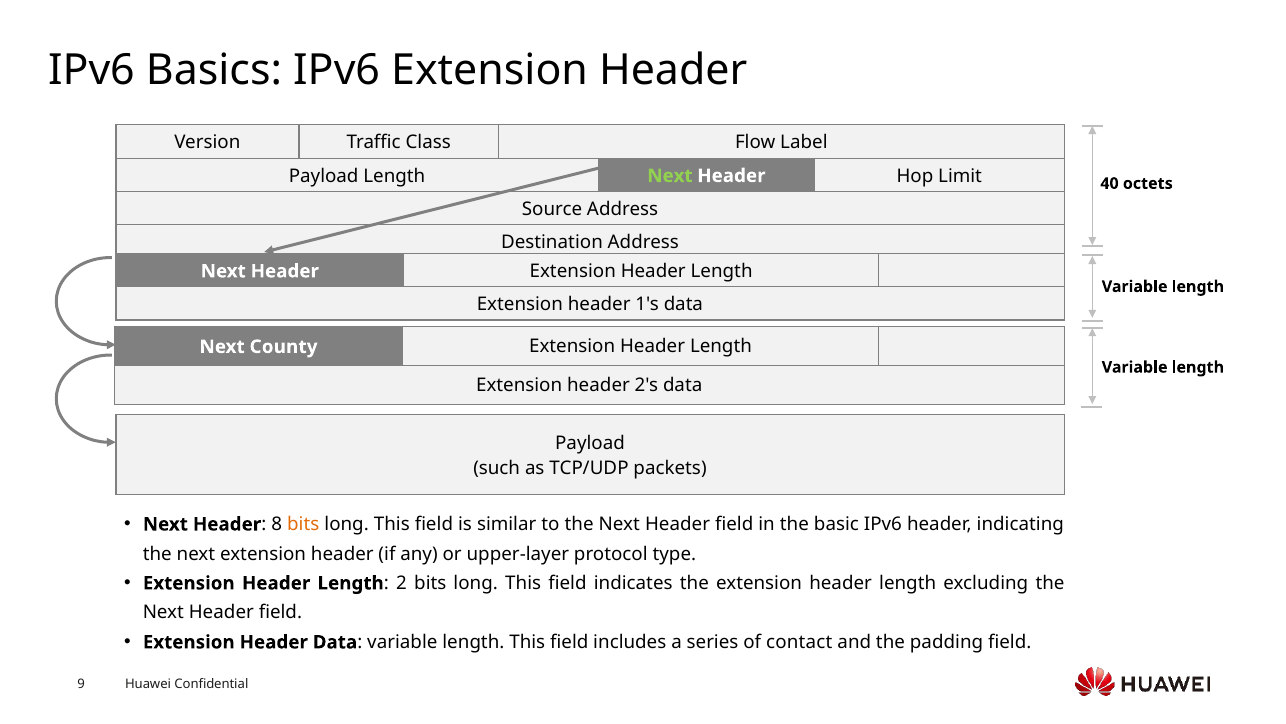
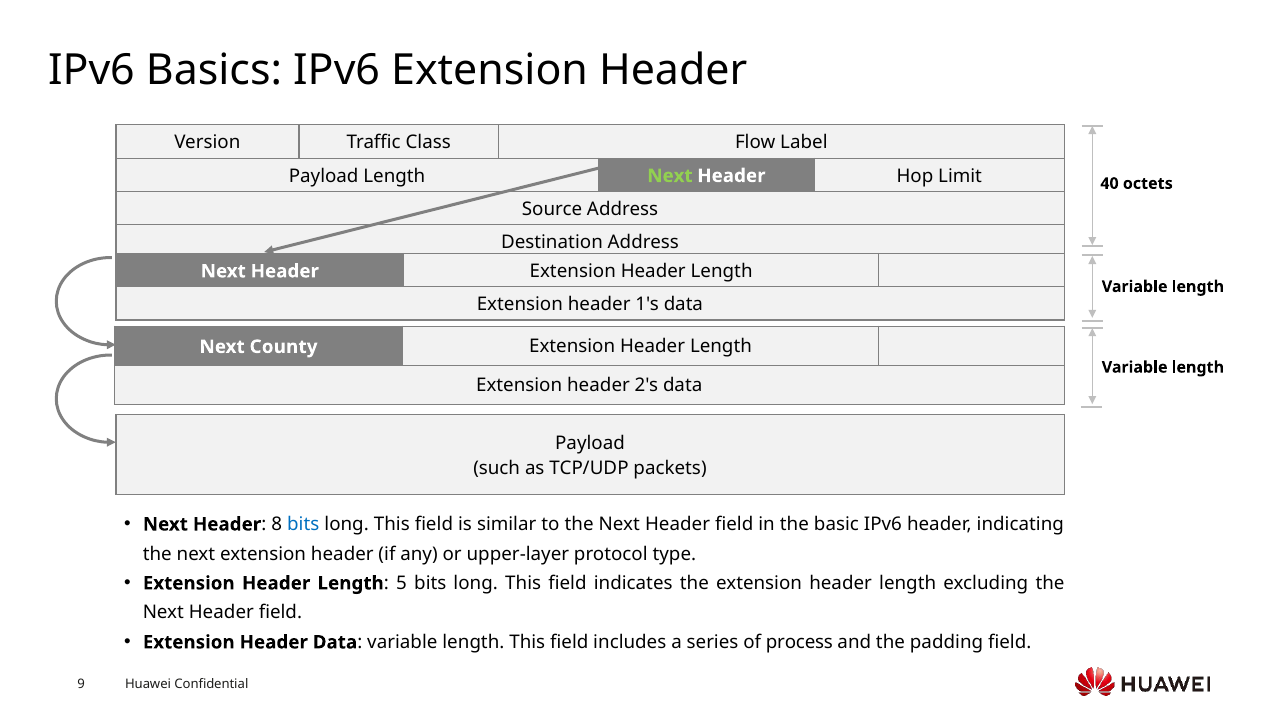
bits colour: orange -> blue (303, 524)
2: 2 -> 5 (401, 583)
contact: contact -> process (799, 642)
